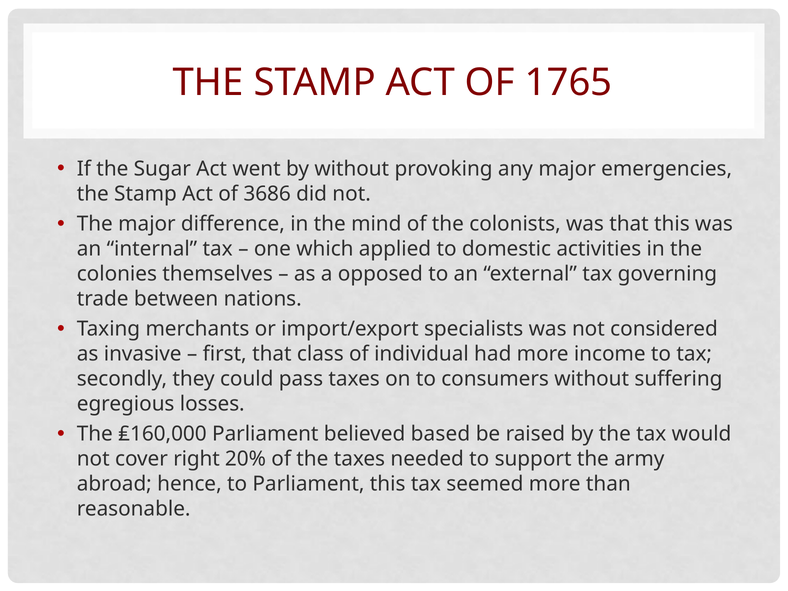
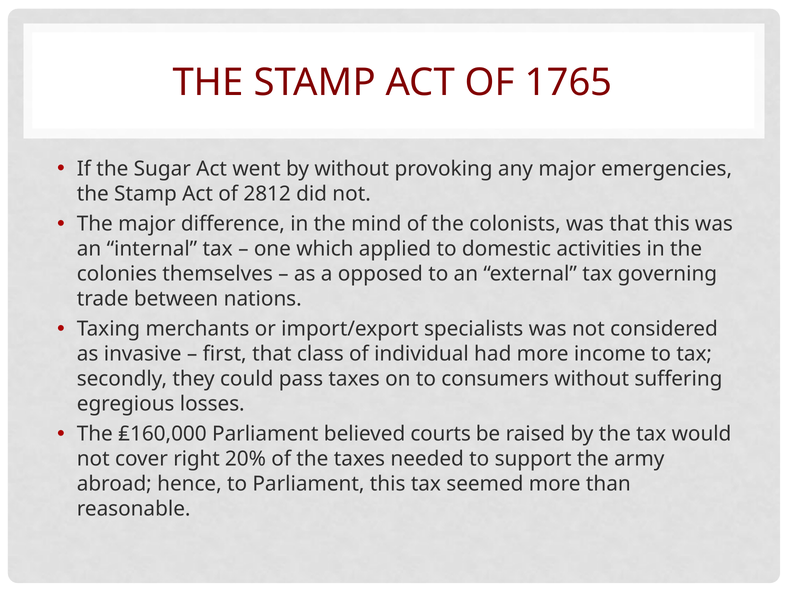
3686: 3686 -> 2812 (267, 194)
based: based -> courts (441, 434)
